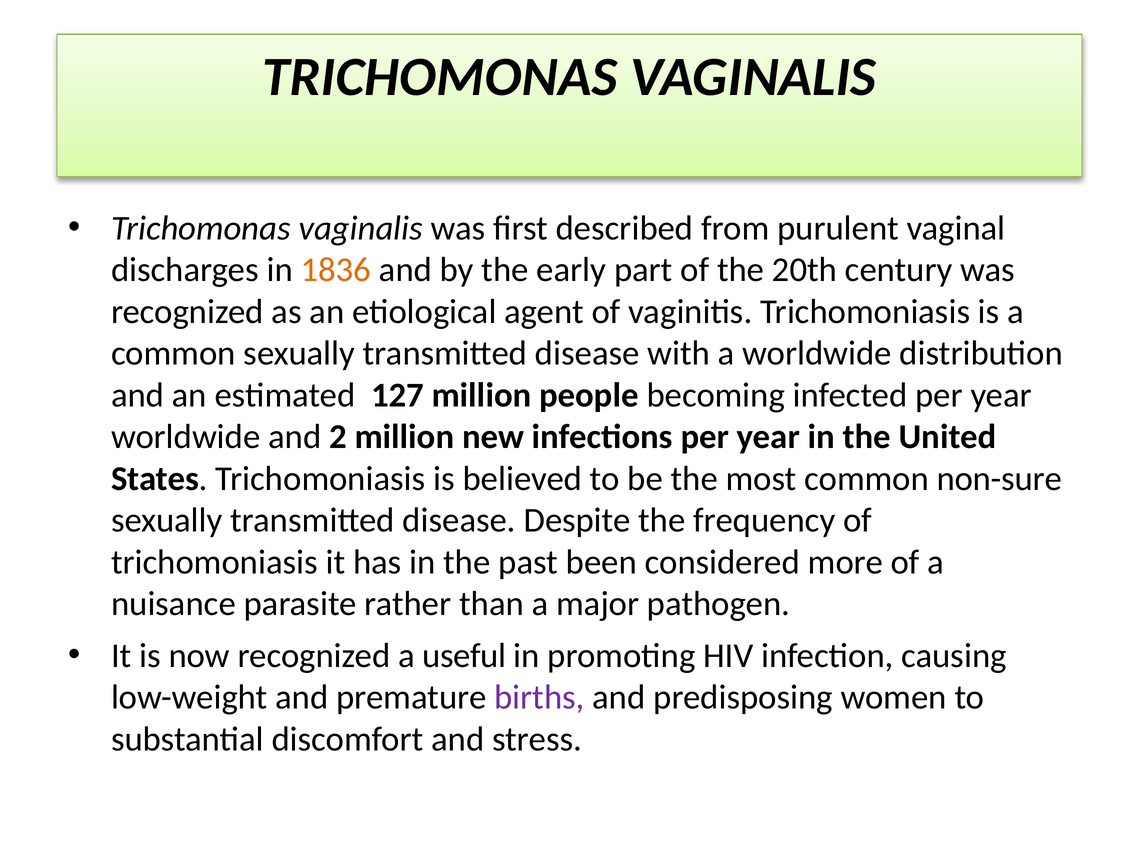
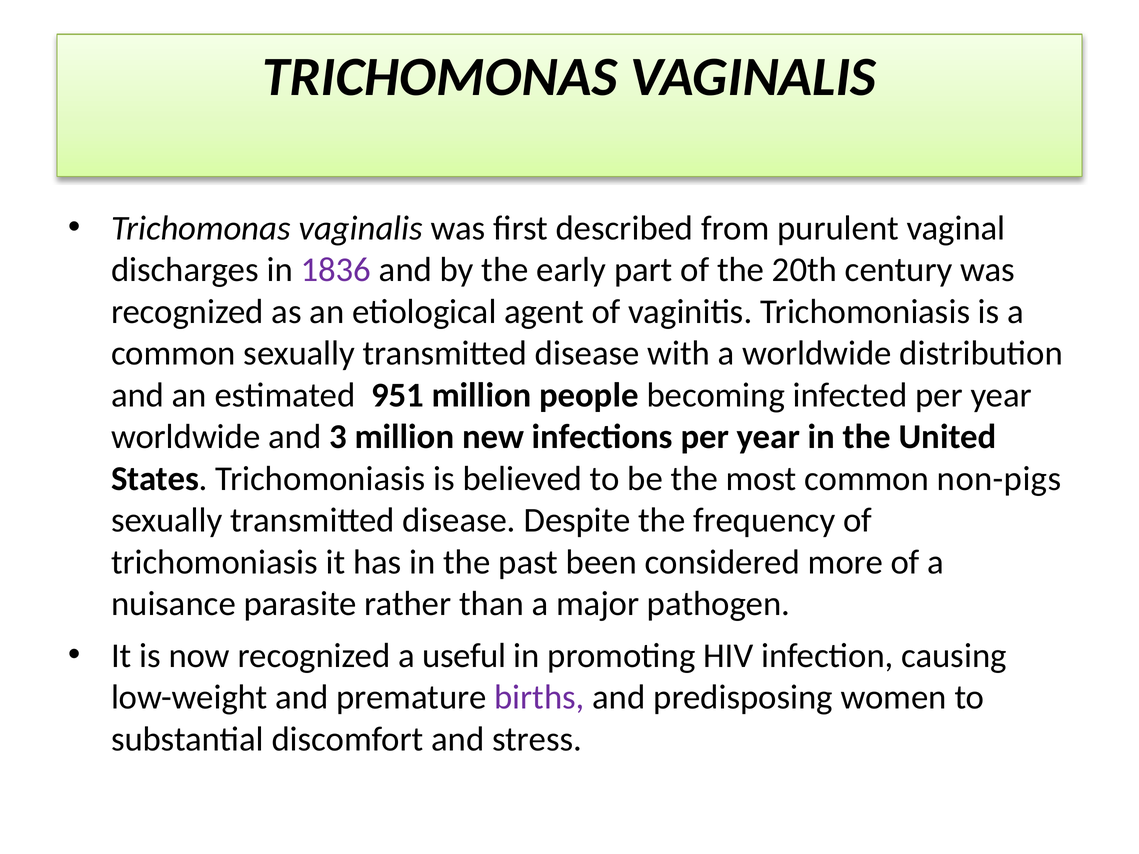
1836 colour: orange -> purple (336, 270)
127: 127 -> 951 (398, 395)
2: 2 -> 3 (338, 437)
non-sure: non-sure -> non-pigs (999, 479)
